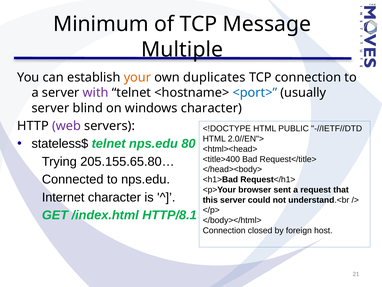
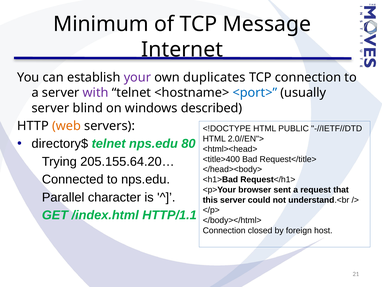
Multiple: Multiple -> Internet (182, 50)
your colour: orange -> purple (137, 77)
windows character: character -> described (212, 108)
web colour: purple -> orange (66, 126)
stateless$: stateless$ -> directory$ (60, 143)
205.155.65.80…: 205.155.65.80… -> 205.155.64.20… (127, 161)
Internet: Internet -> Parallel (63, 197)
HTTP/8.1: HTTP/8.1 -> HTTP/1.1 (170, 215)
